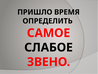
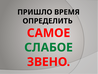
СЛАБОЕ colour: black -> green (49, 47)
